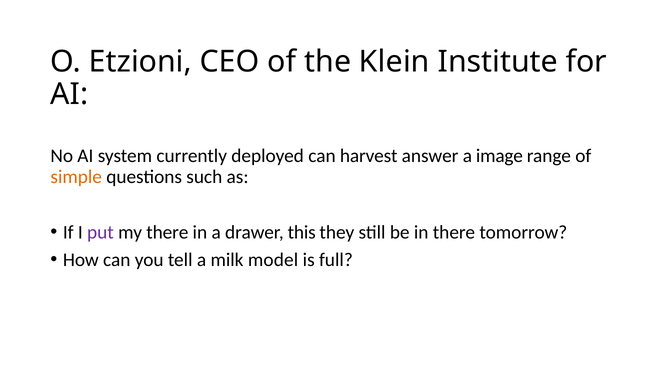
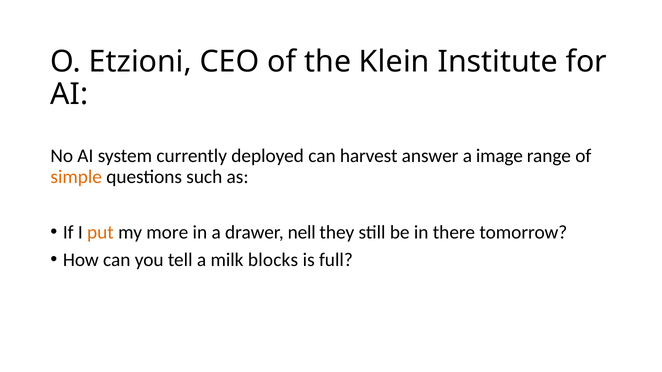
put colour: purple -> orange (100, 232)
my there: there -> more (167, 232)
this: this -> nell (302, 232)
model: model -> blocks (273, 260)
